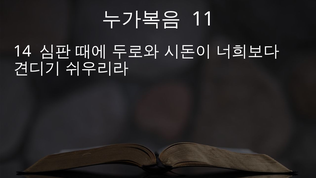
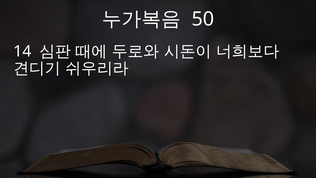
11: 11 -> 50 (203, 19)
